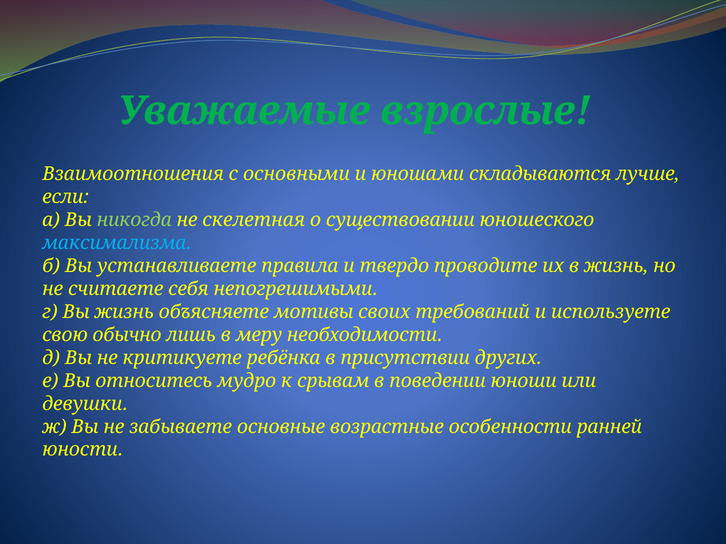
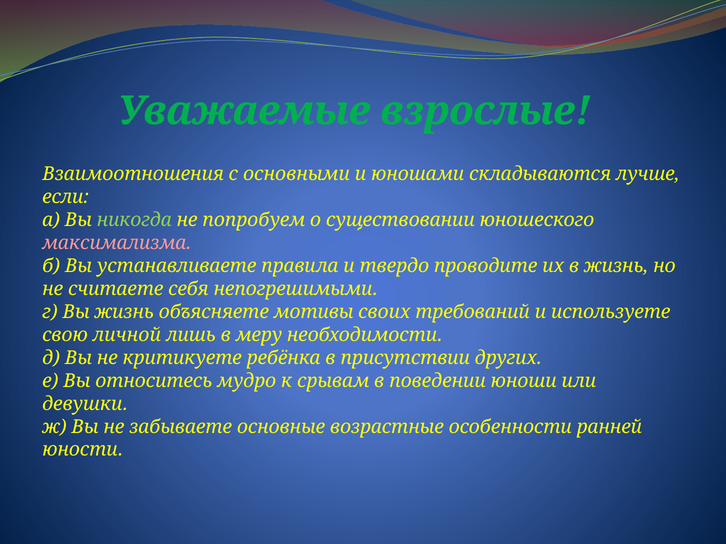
скелетная: скелетная -> попробуем (254, 220)
максимализма colour: light blue -> pink (117, 243)
обычно: обычно -> личной (127, 335)
